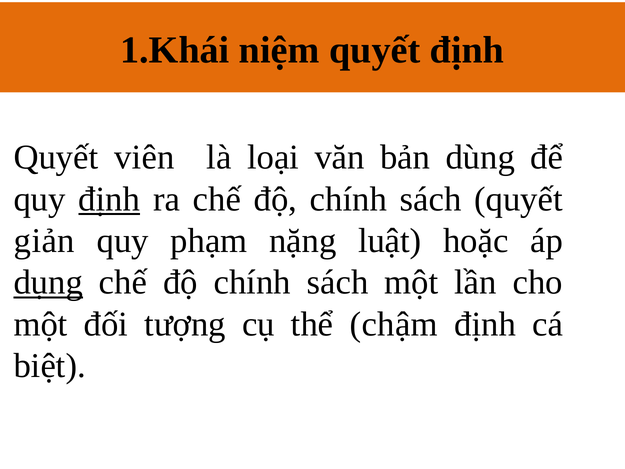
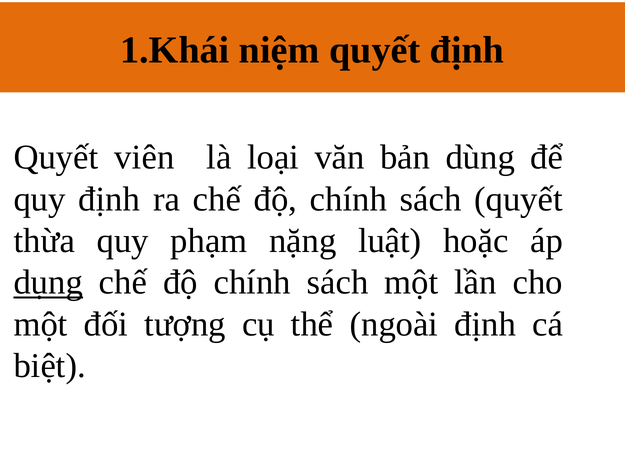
định underline: present -> none (109, 199)
giản: giản -> thừa (44, 241)
chậm: chậm -> ngoài (394, 324)
